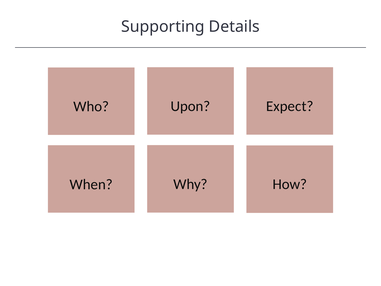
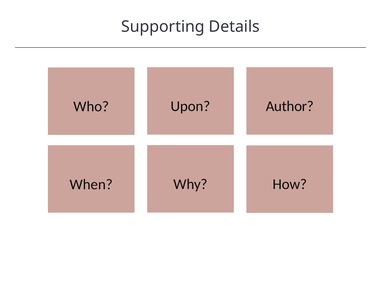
Expect: Expect -> Author (290, 106)
